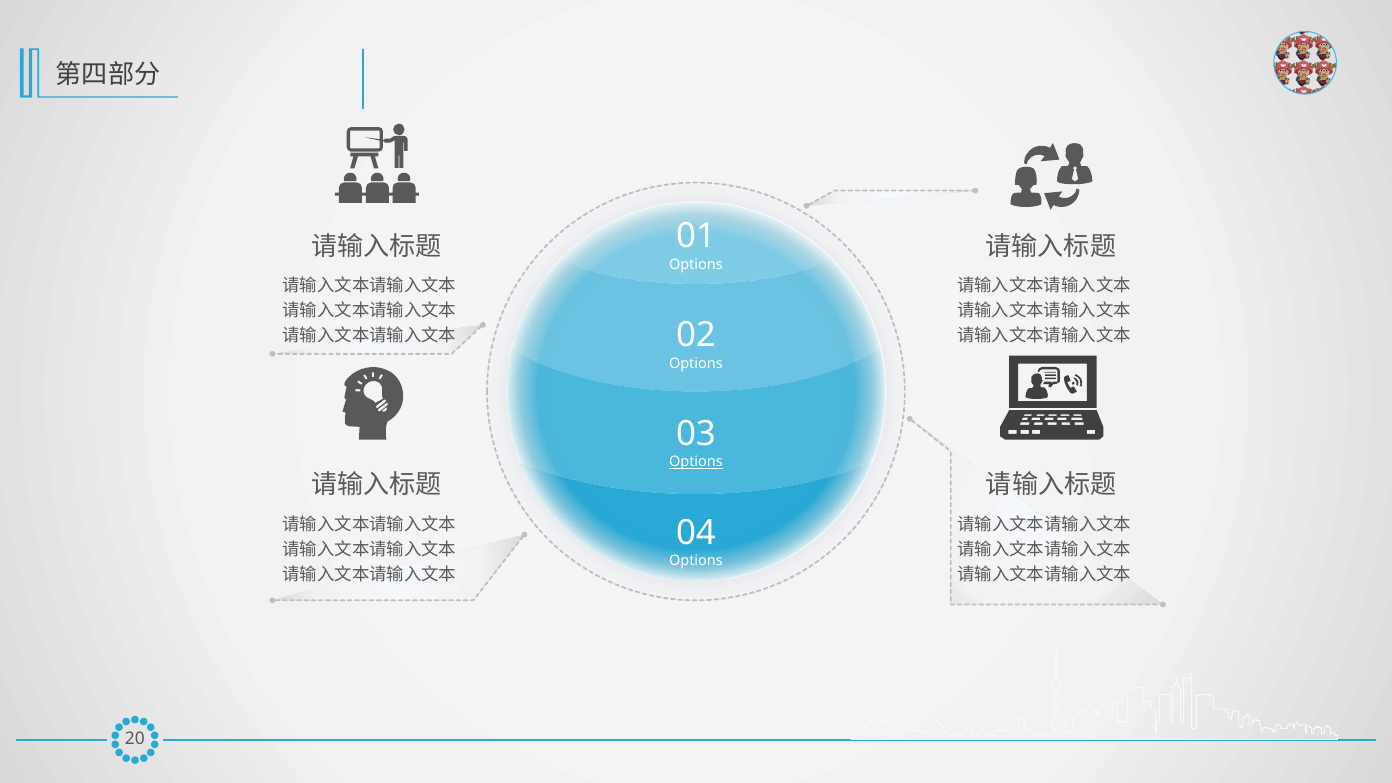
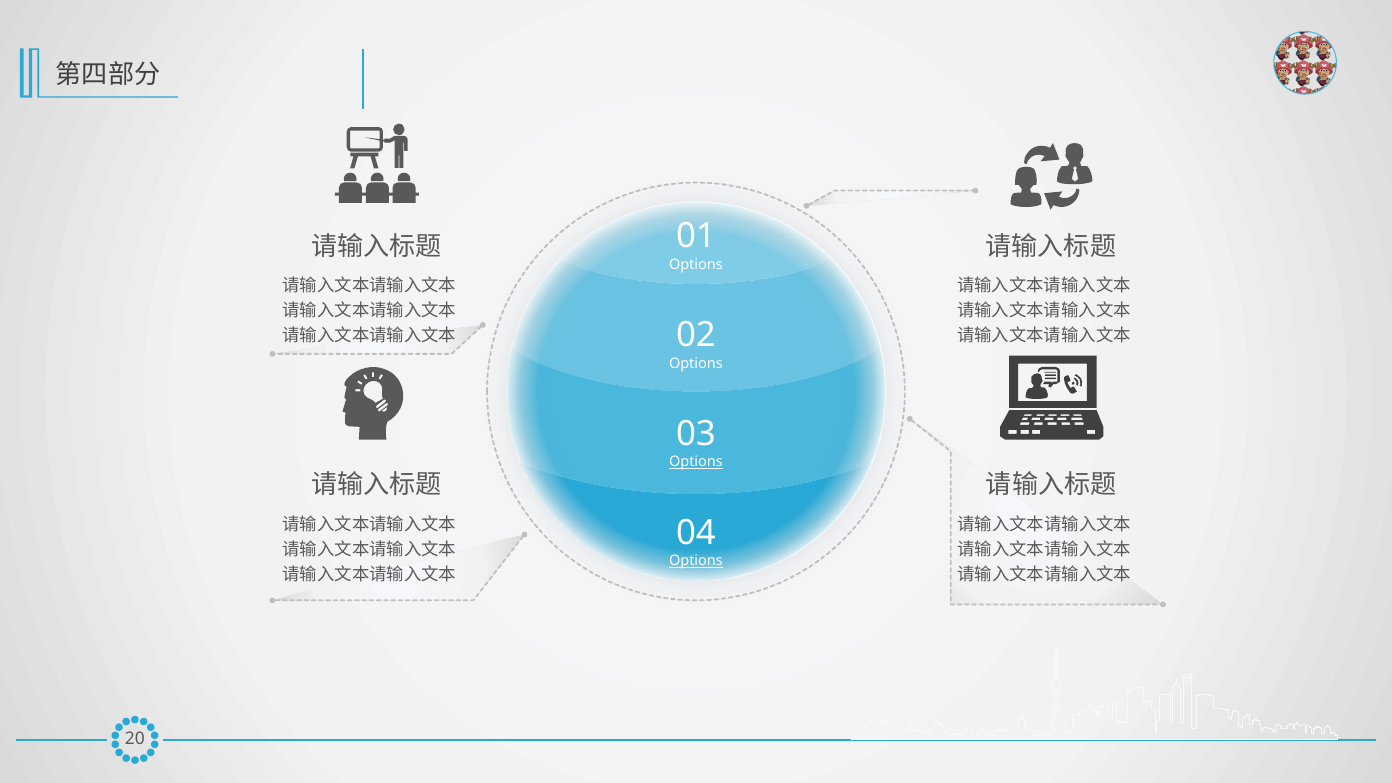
Options underline: none -> present (696, 561)
